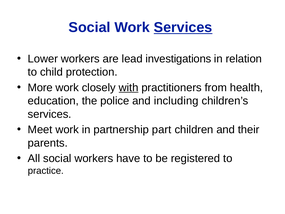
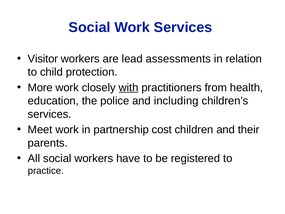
Services underline: present -> none (183, 27)
Lower: Lower -> Visitor (43, 59)
investigations: investigations -> assessments (178, 59)
part: part -> cost (162, 130)
